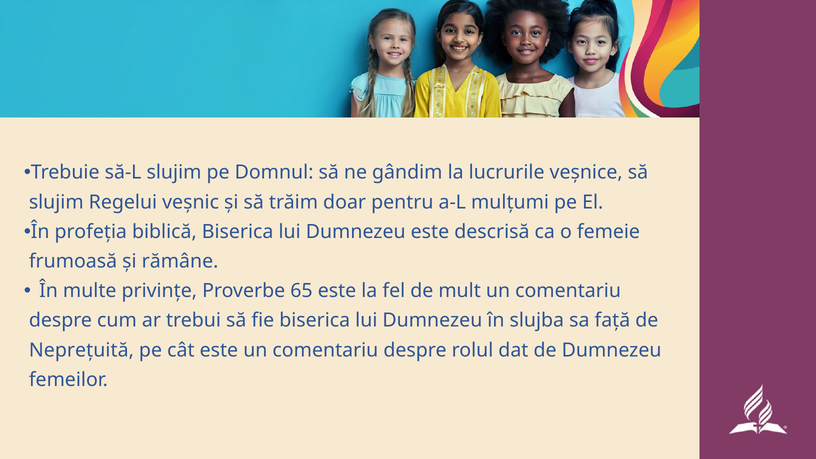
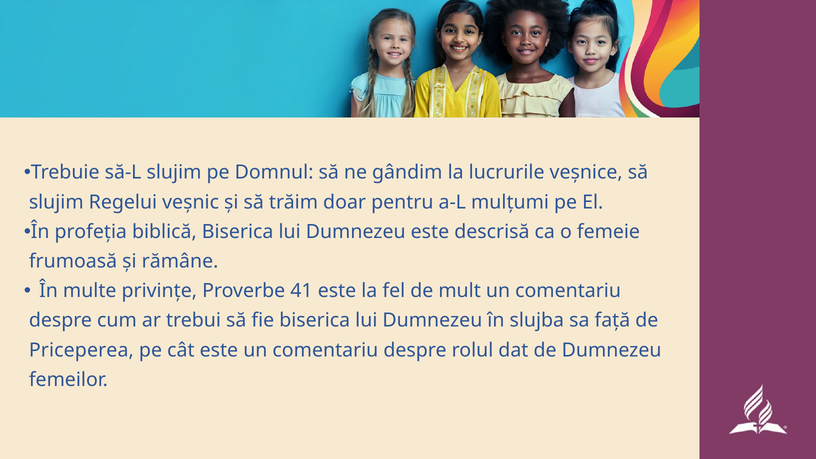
65: 65 -> 41 (301, 291)
Neprețuită: Neprețuită -> Priceperea (81, 350)
